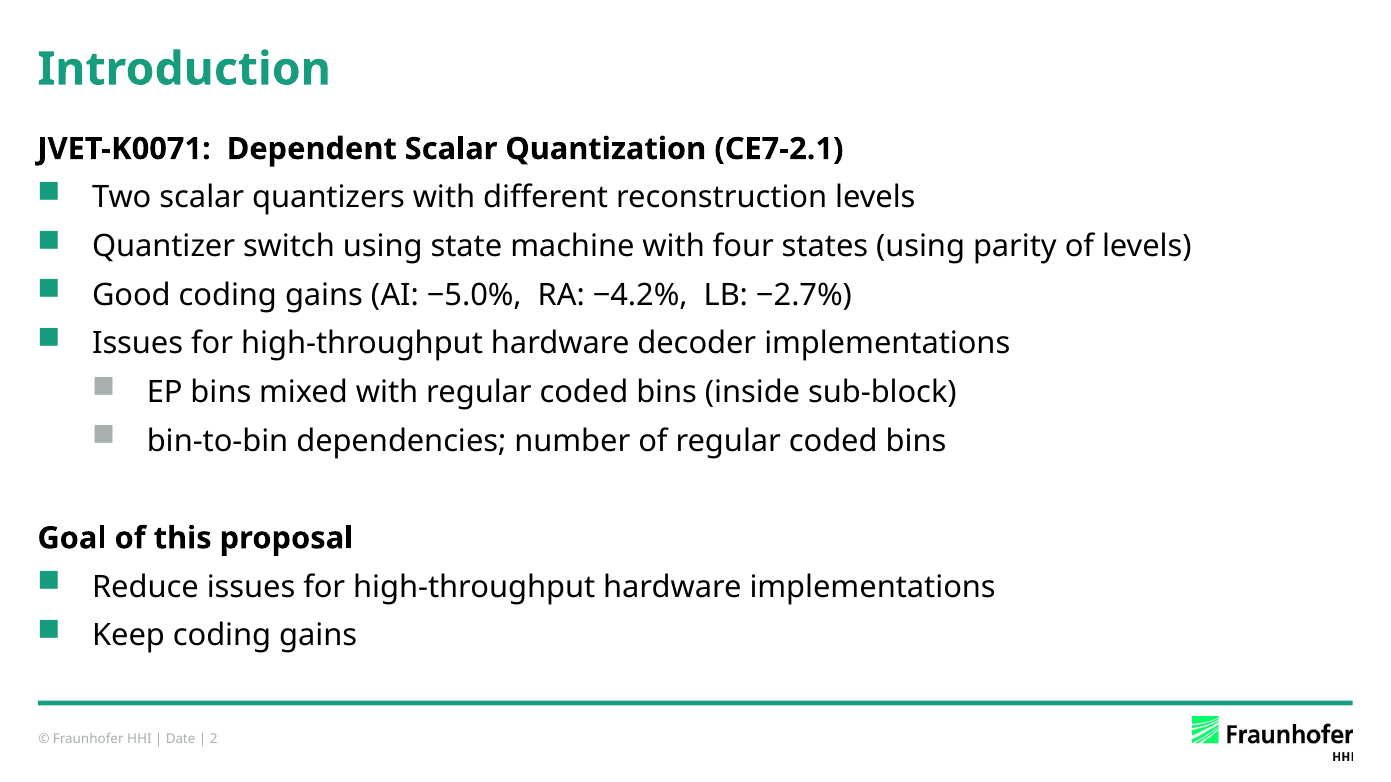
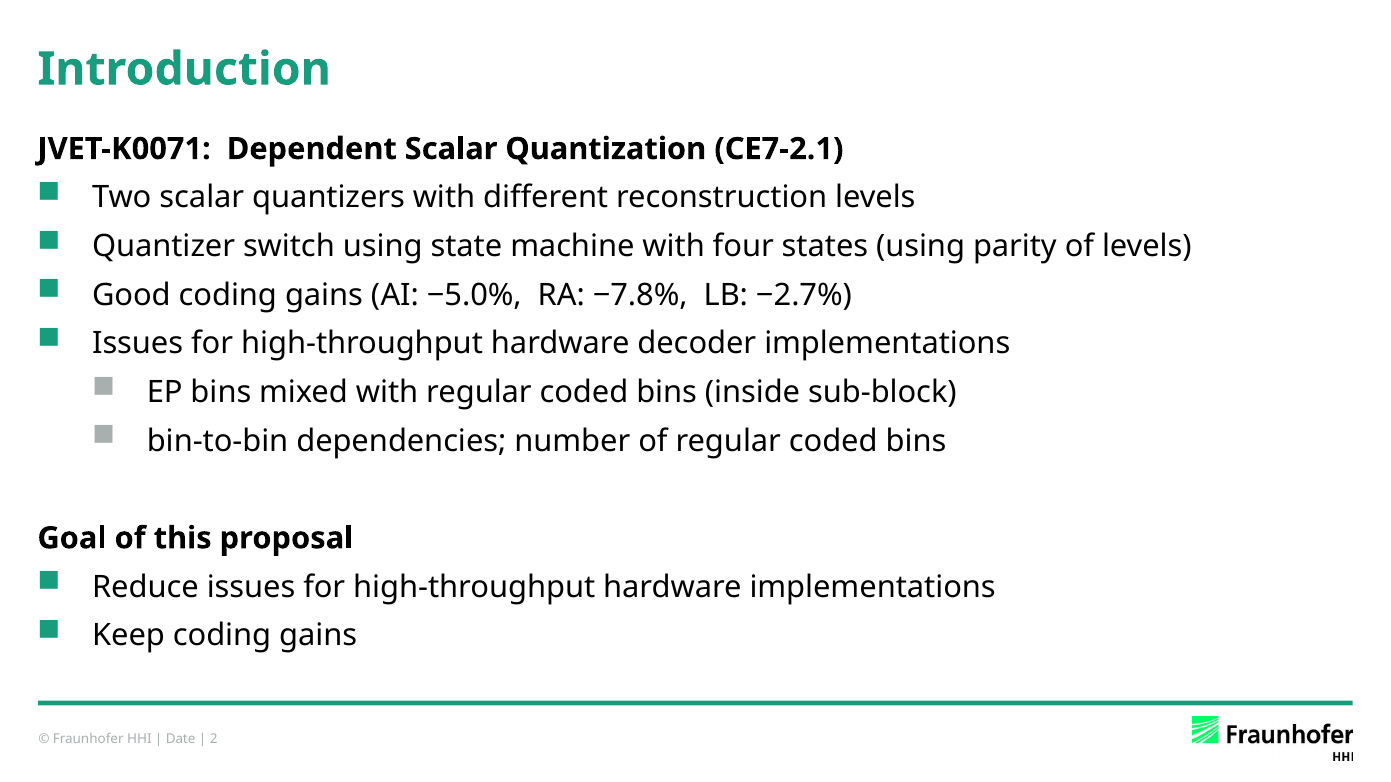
−4.2%: −4.2% -> −7.8% (640, 295)
